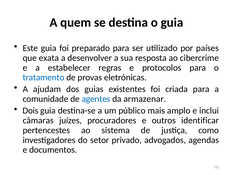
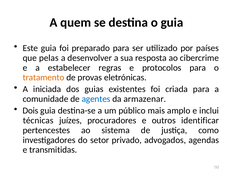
exata: exata -> pelas (49, 58)
tratamento colour: blue -> orange (44, 77)
ajudam: ajudam -> iniciada (47, 89)
câmaras: câmaras -> técnicas (38, 120)
documentos: documentos -> transmitidas (53, 150)
